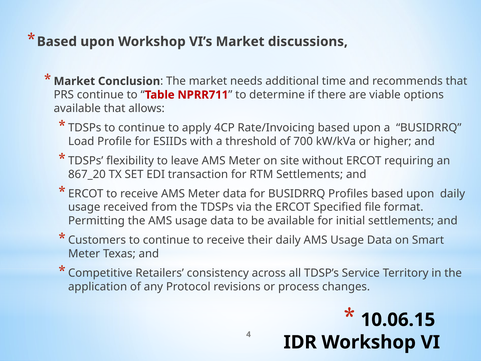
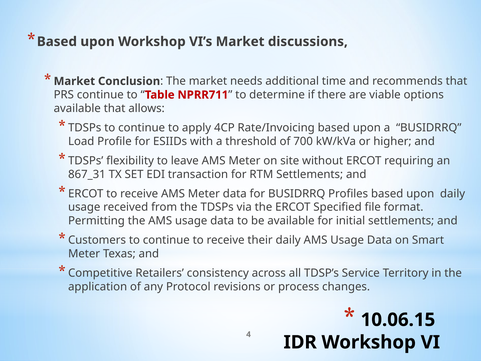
867_20: 867_20 -> 867_31 (87, 174)
